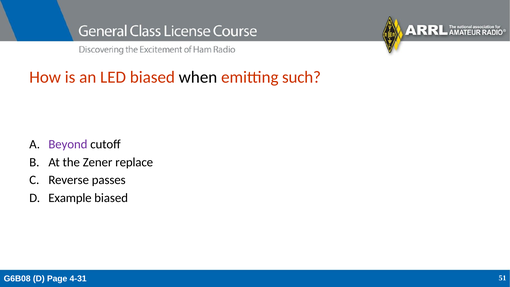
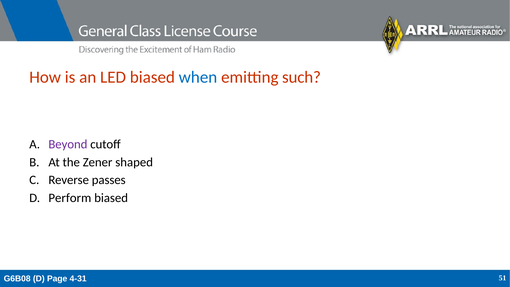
when colour: black -> blue (198, 77)
replace: replace -> shaped (134, 162)
Example: Example -> Perform (70, 198)
